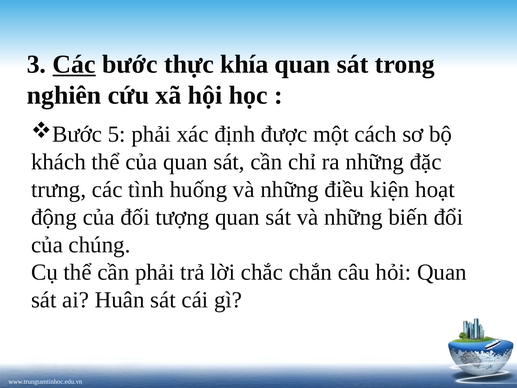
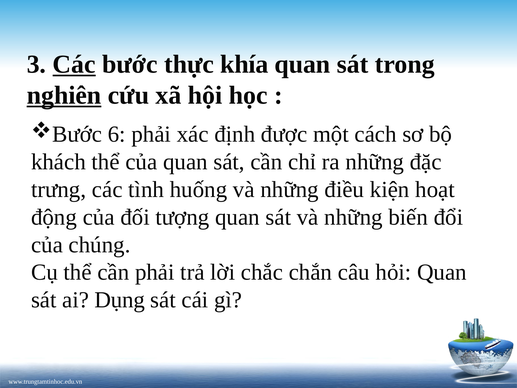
nghiên underline: none -> present (64, 95)
5: 5 -> 6 (117, 134)
Huân: Huân -> Dụng (120, 300)
